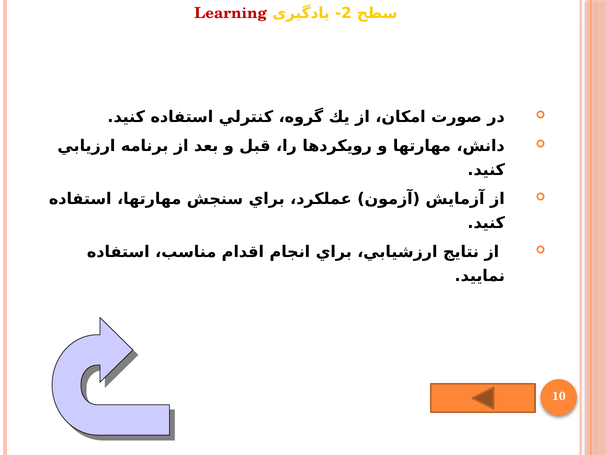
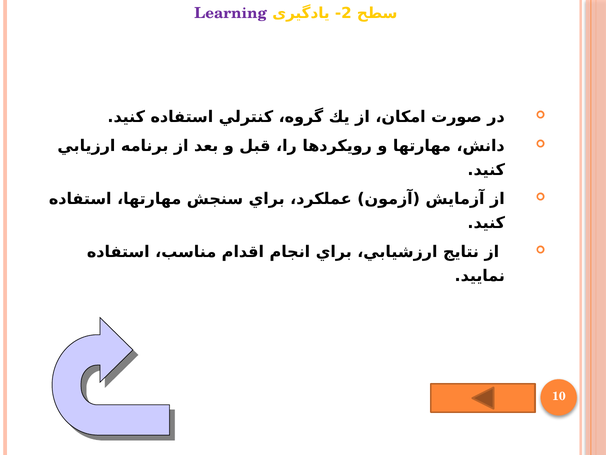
Learning colour: red -> purple (231, 13)
